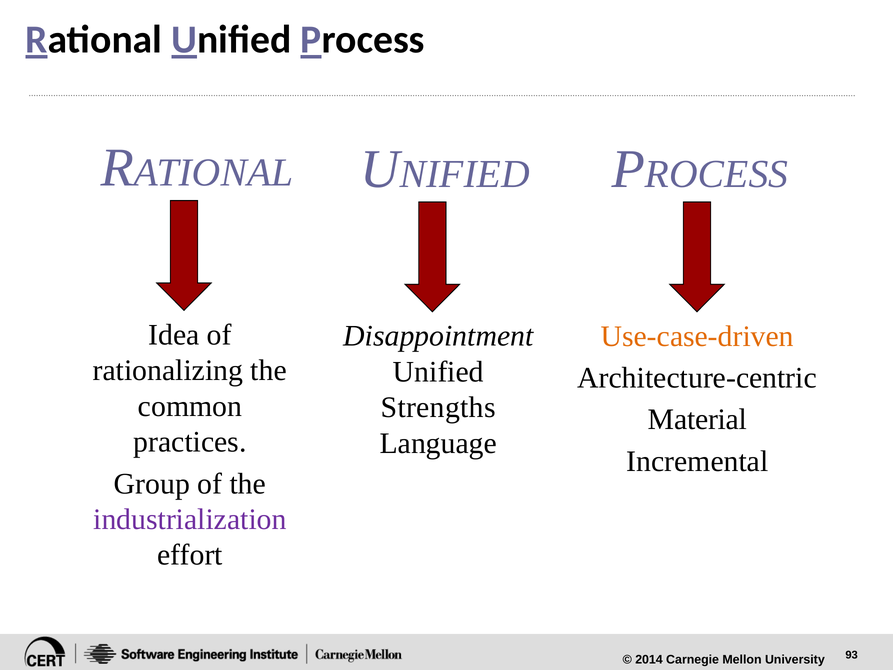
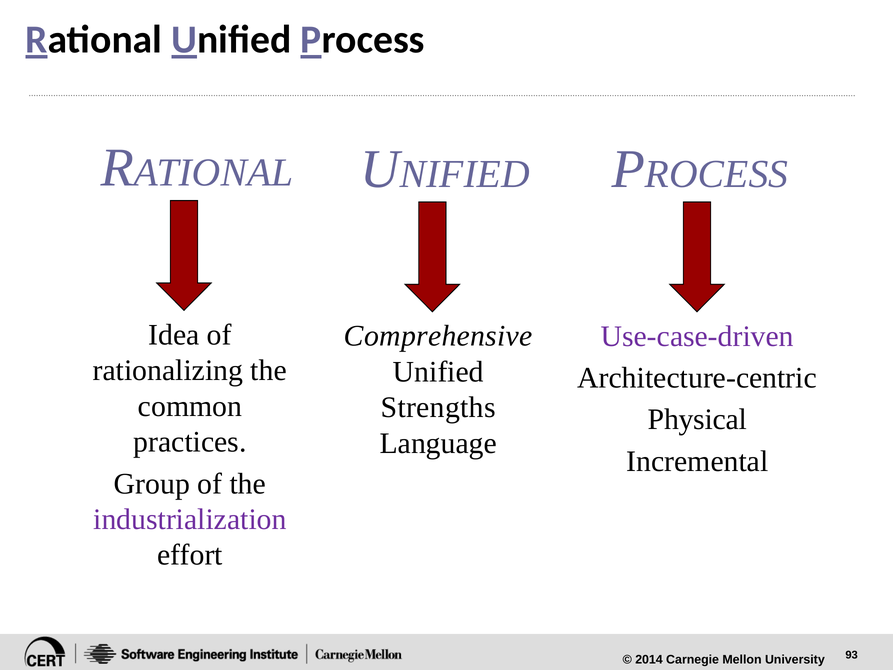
Disappointment: Disappointment -> Comprehensive (438, 336)
Use-case-driven colour: orange -> purple (697, 336)
Material: Material -> Physical (697, 419)
